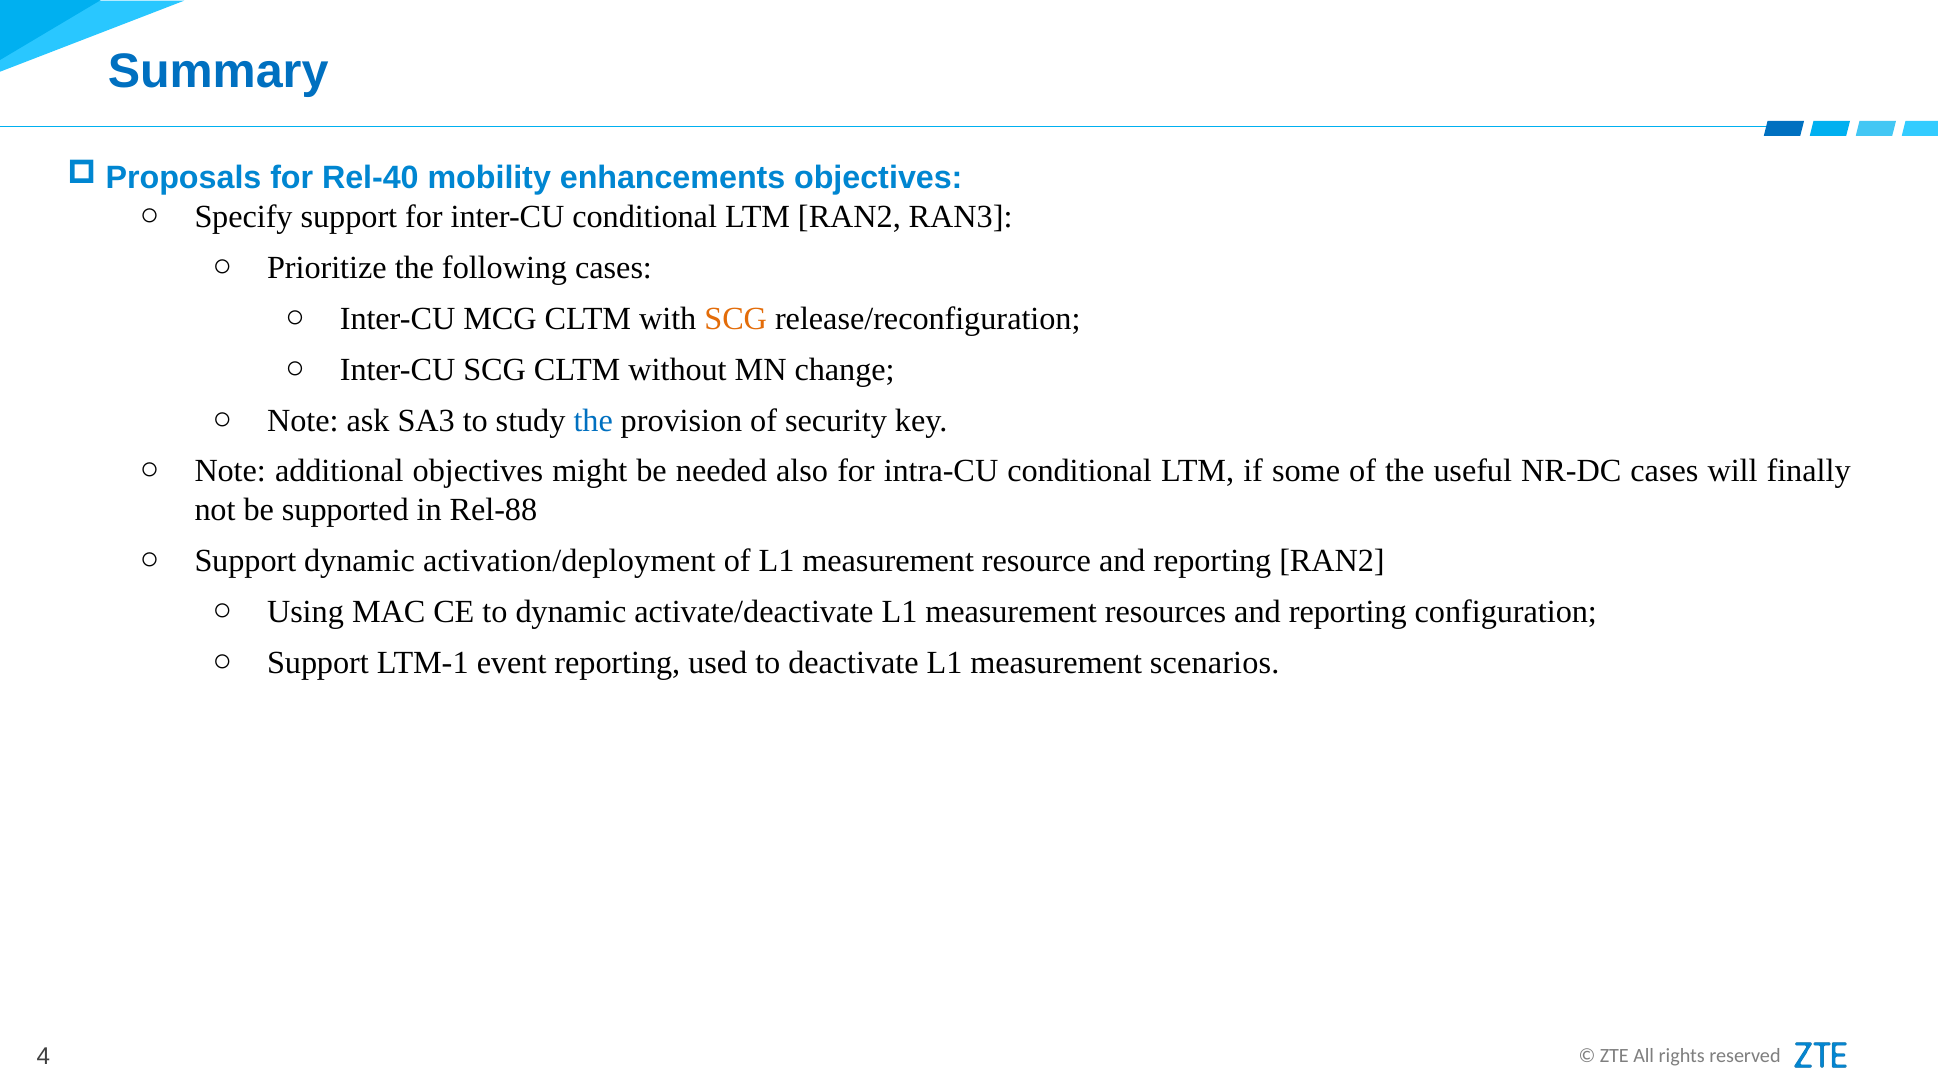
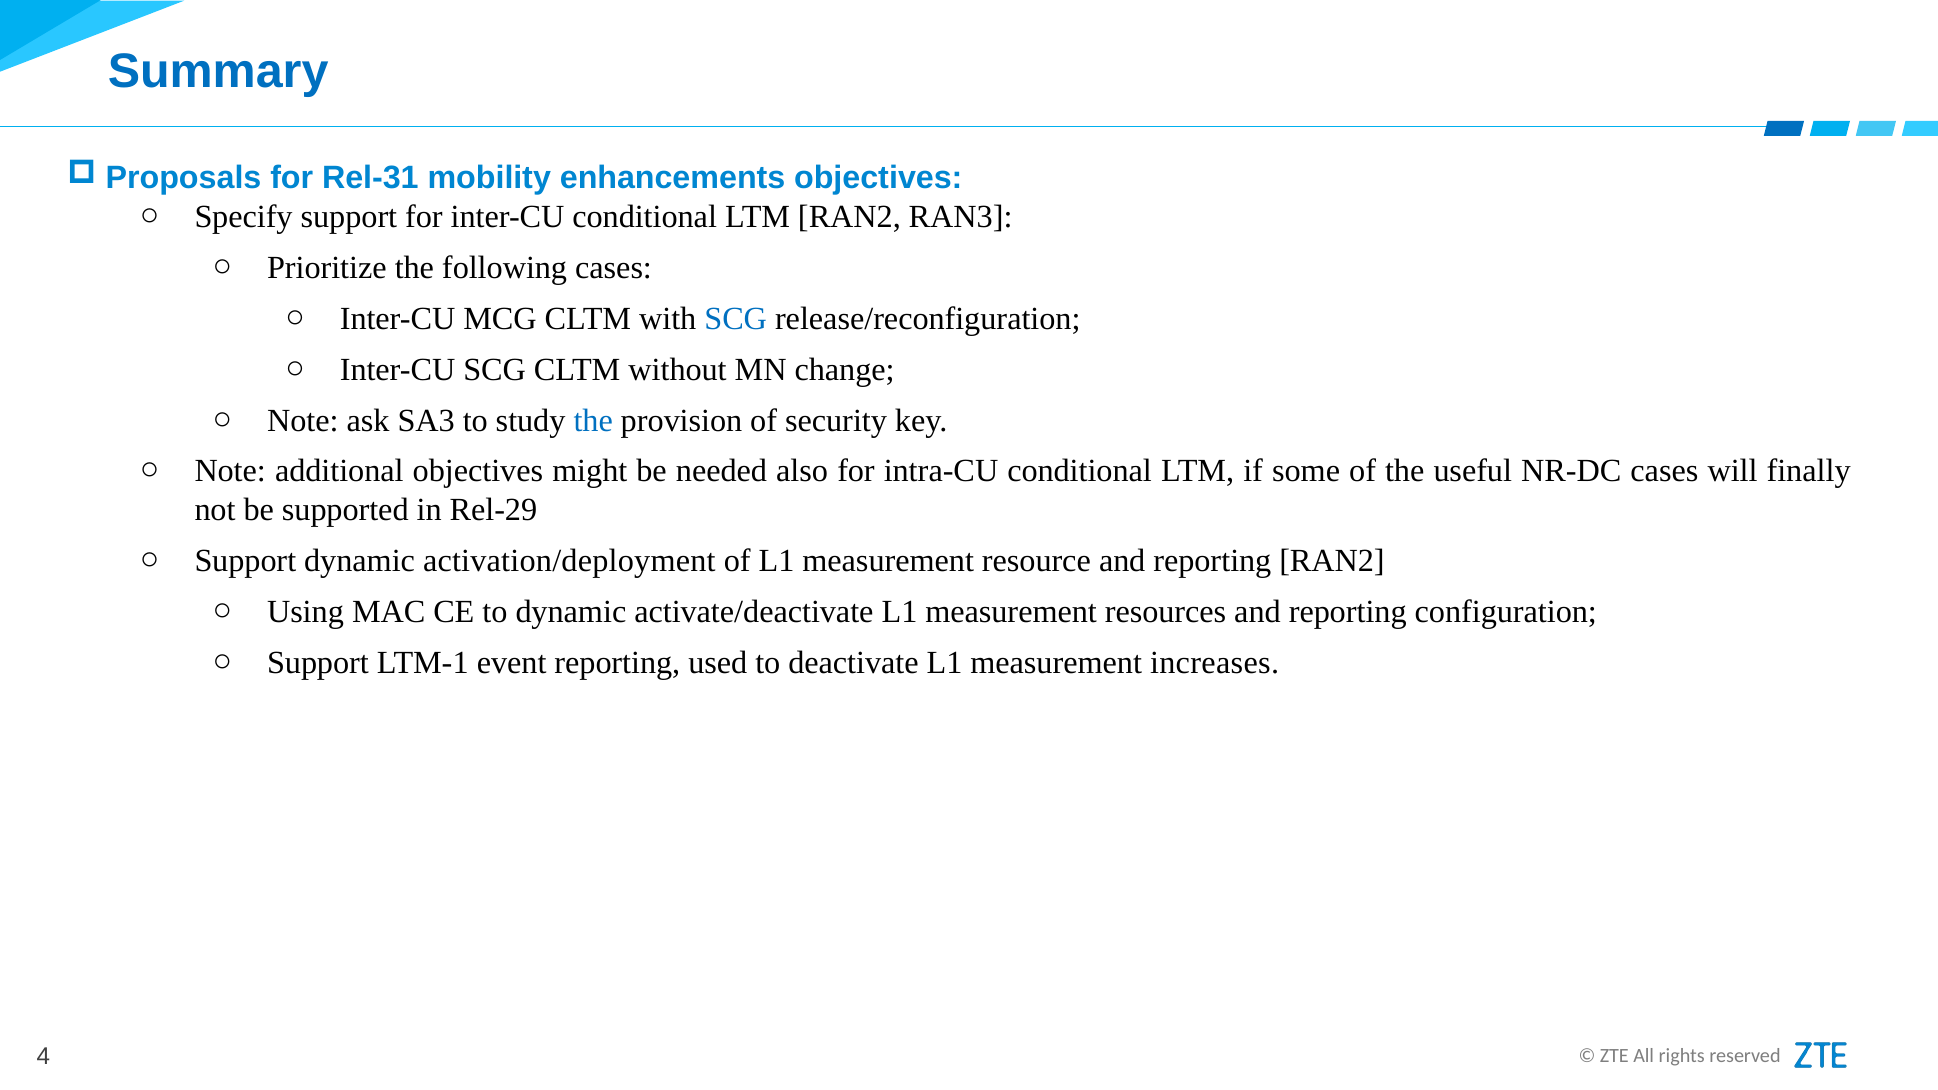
Rel-40: Rel-40 -> Rel-31 (370, 178)
SCG colour: orange -> blue (736, 319)
Rel-88: Rel-88 -> Rel-29 (493, 510)
scenarios: scenarios -> increases (1215, 663)
